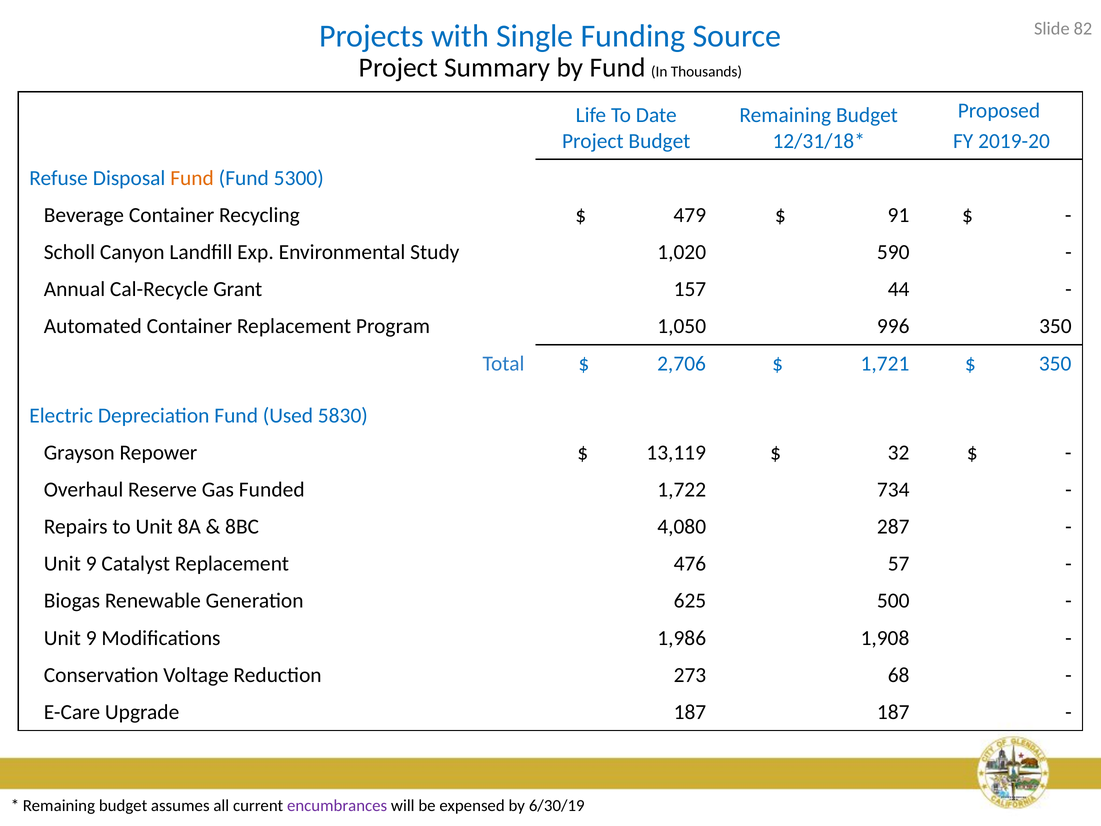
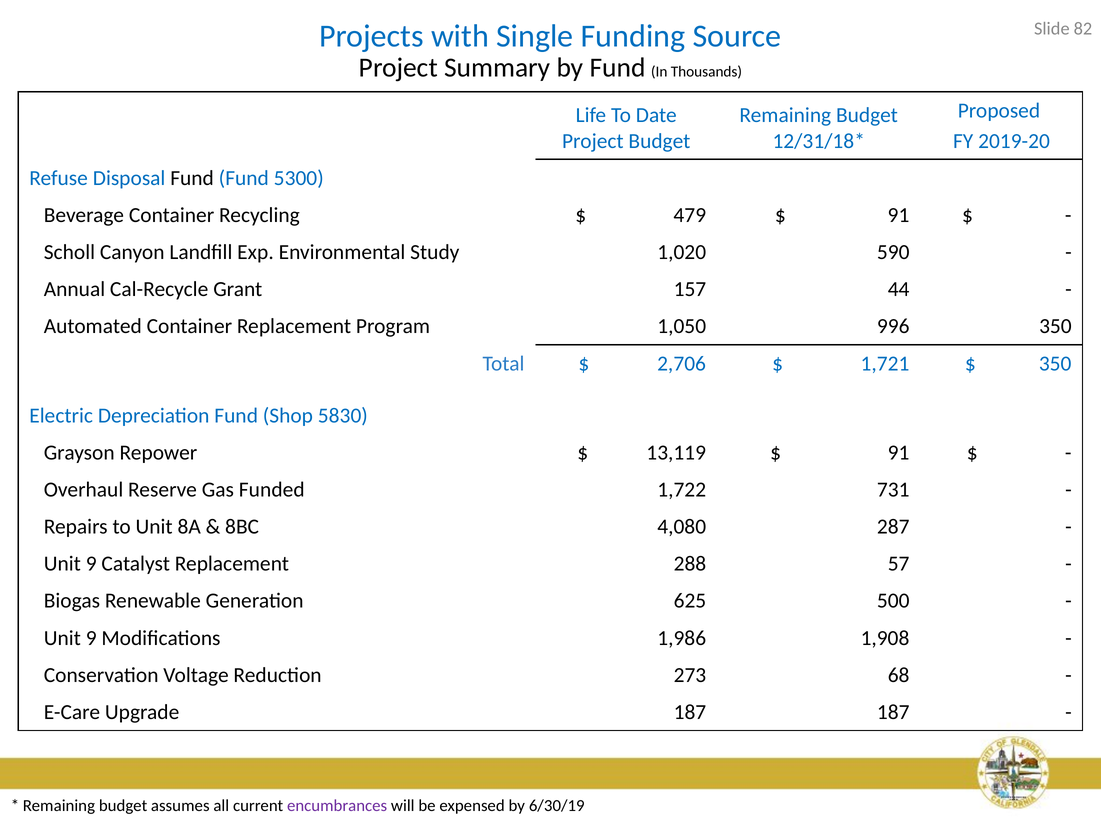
Fund colour: orange -> black (192, 178)
Used: Used -> Shop (288, 415)
32: 32 -> 91 (899, 453)
734: 734 -> 731 (893, 490)
476: 476 -> 288 (690, 564)
